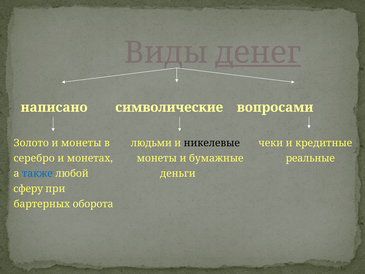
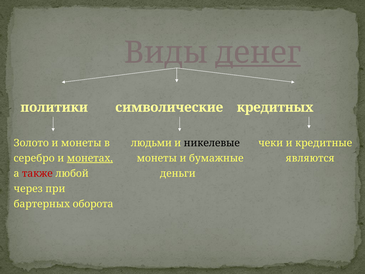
написано: написано -> политики (54, 107)
вопросами: вопросами -> кредитных (275, 107)
монетах underline: none -> present (90, 158)
реальные: реальные -> являются (310, 158)
также colour: blue -> red (37, 173)
сферу: сферу -> через (28, 189)
